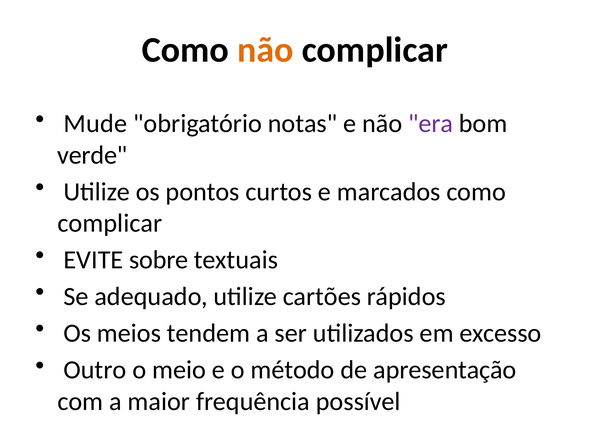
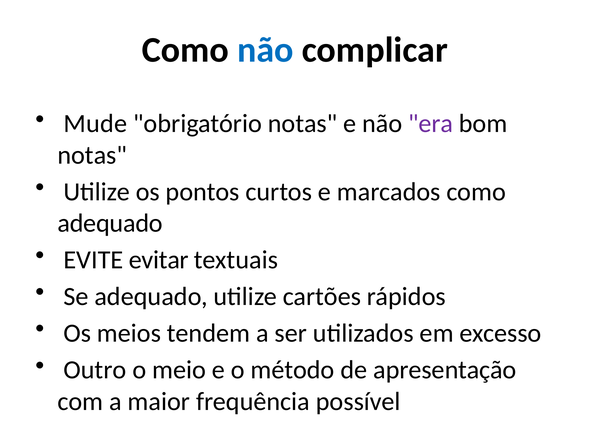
não colour: orange -> blue (265, 50)
verde: verde -> notas (92, 155)
complicar: complicar -> adequado (110, 223)
sobre: sobre -> evitar (159, 260)
